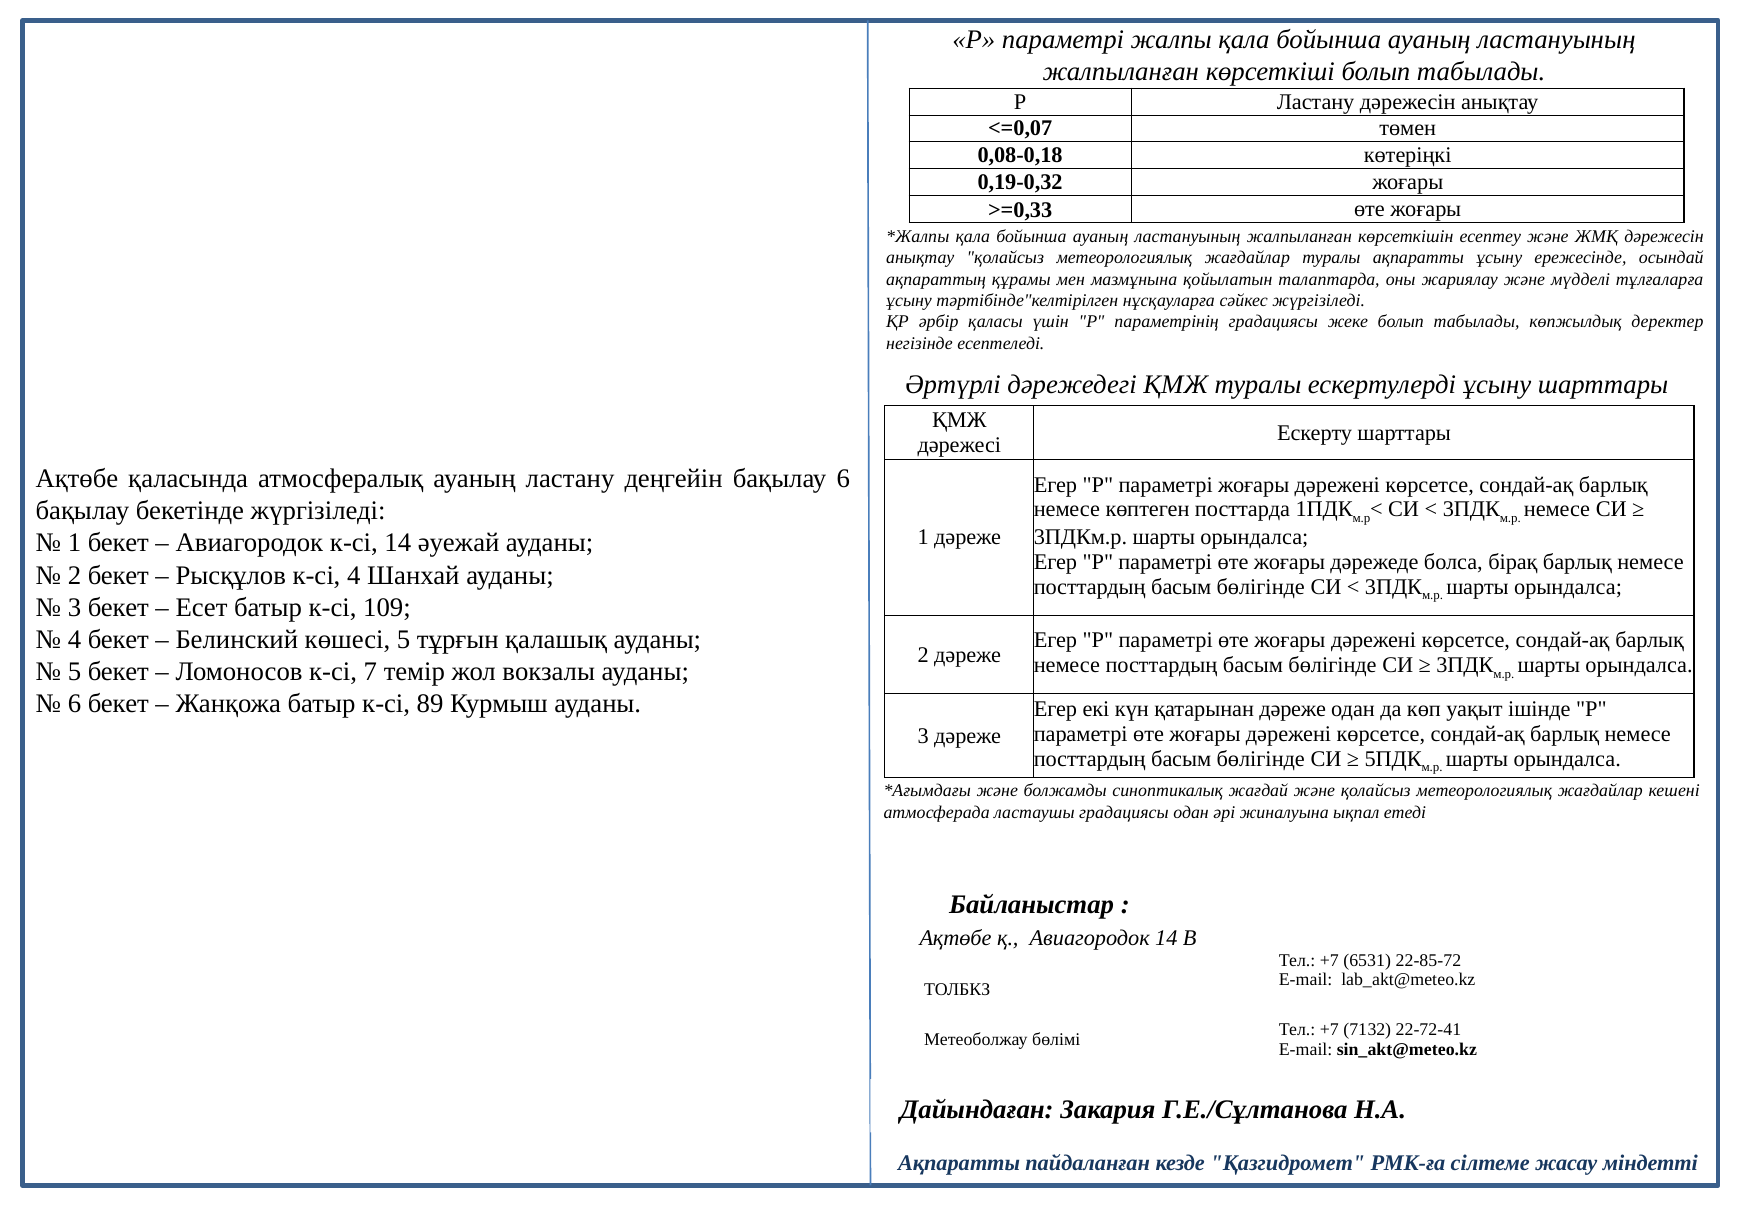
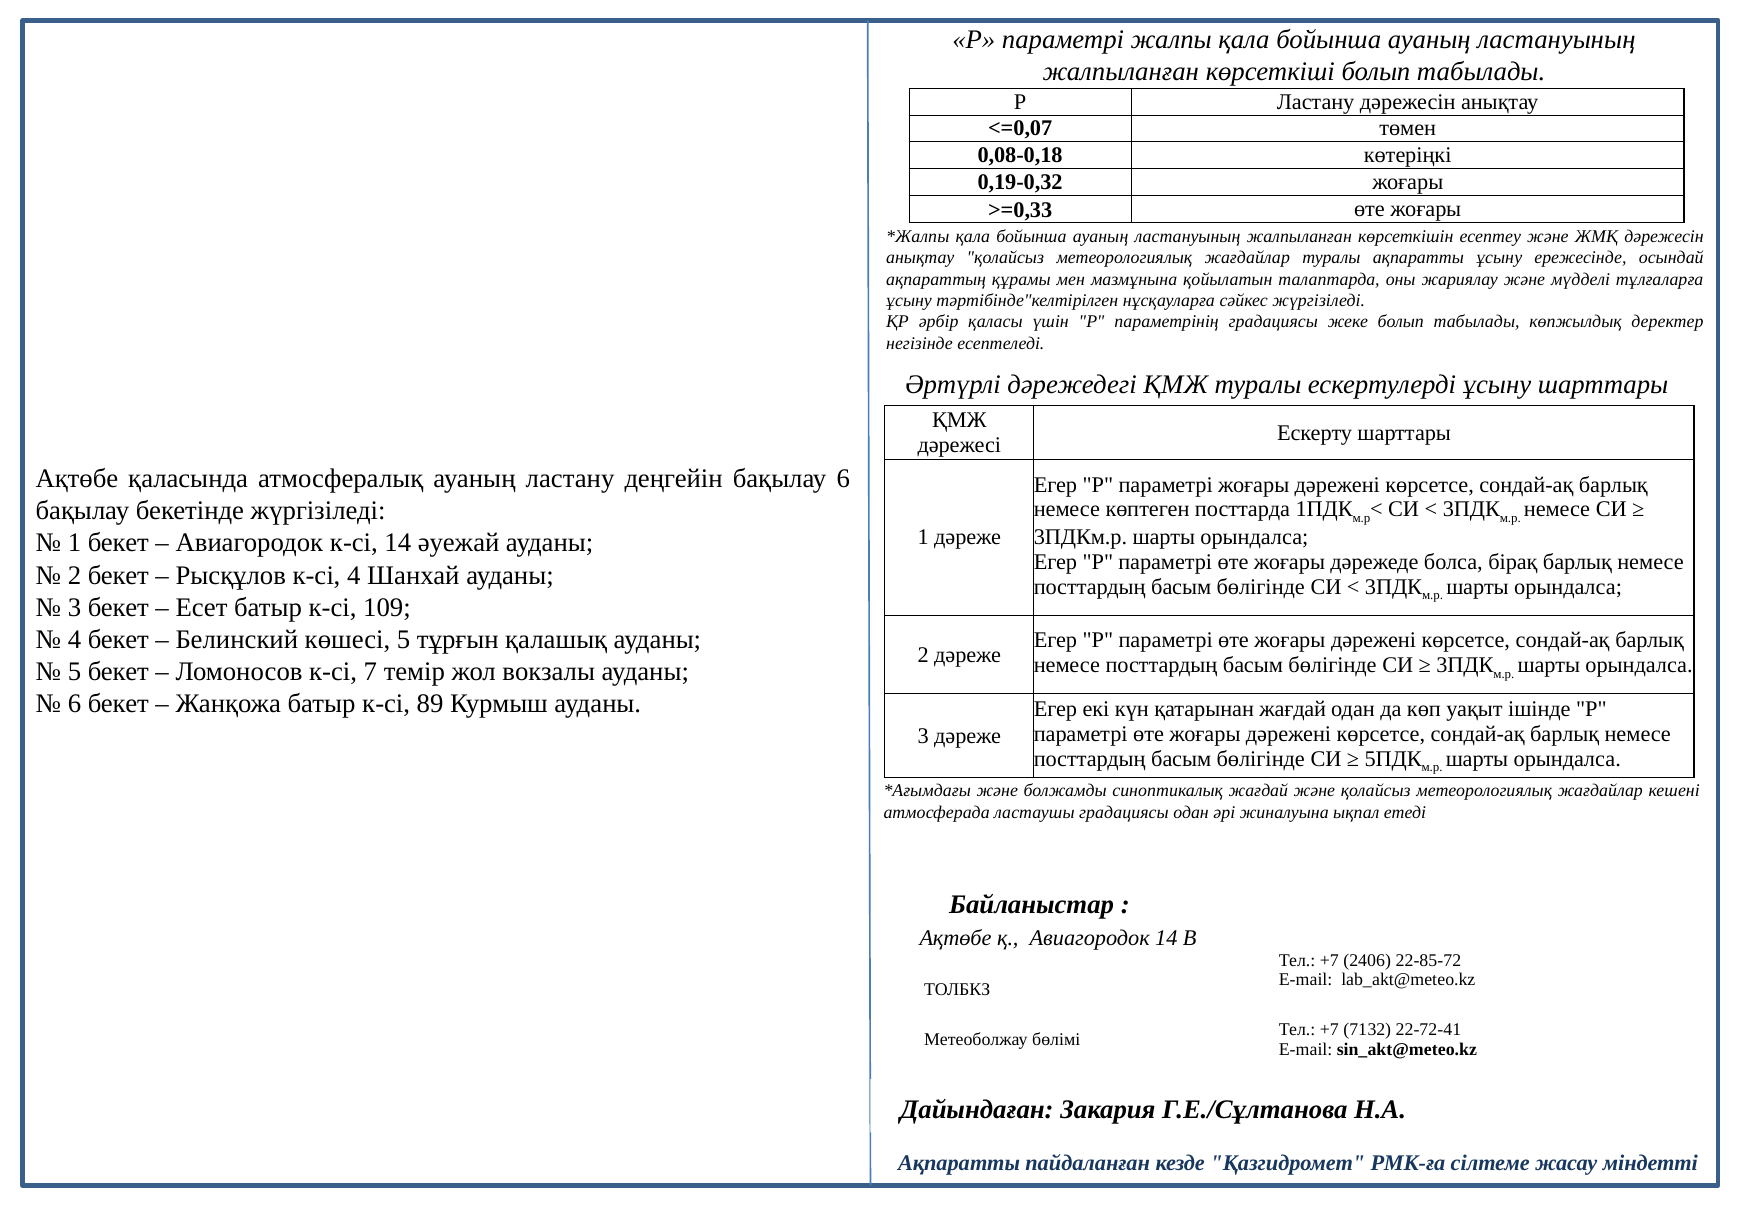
қатарынан дәреже: дәреже -> жағдай (1293, 709)
6531: 6531 -> 2406 (1367, 960)
